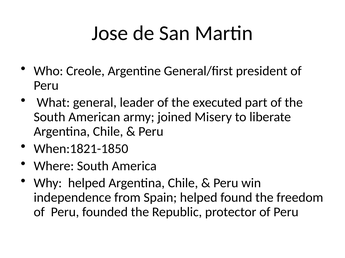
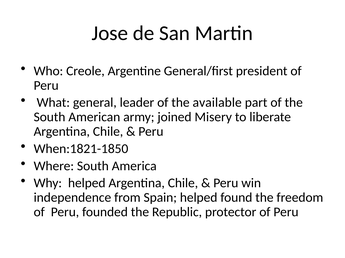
executed: executed -> available (217, 103)
